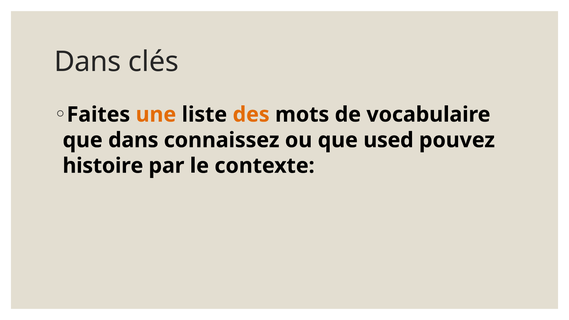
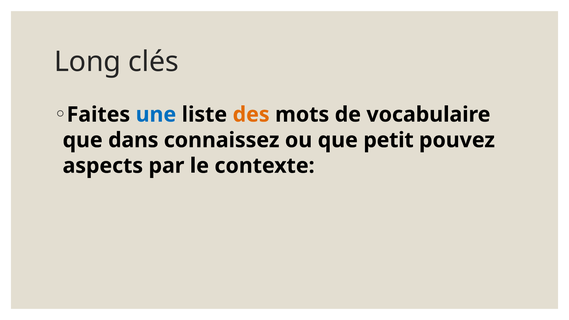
Dans: Dans -> Long (88, 62)
une colour: orange -> blue (156, 115)
used: used -> petit (389, 140)
histoire: histoire -> aspects (103, 166)
